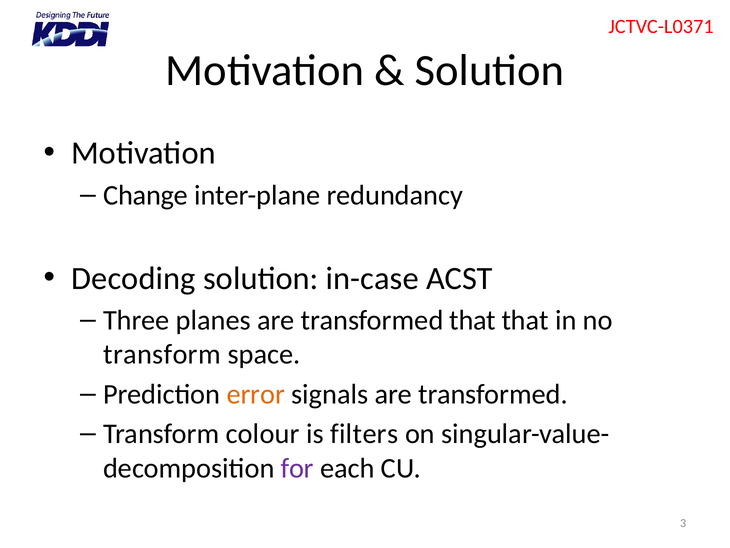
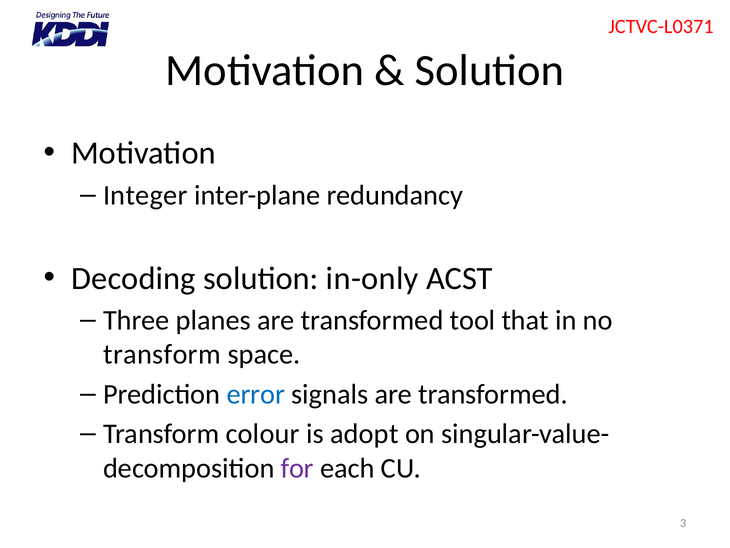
Change: Change -> Integer (145, 195)
in-case: in-case -> in-only (372, 278)
transformed that: that -> tool (473, 320)
error colour: orange -> blue (256, 394)
filters: filters -> adopt (364, 434)
